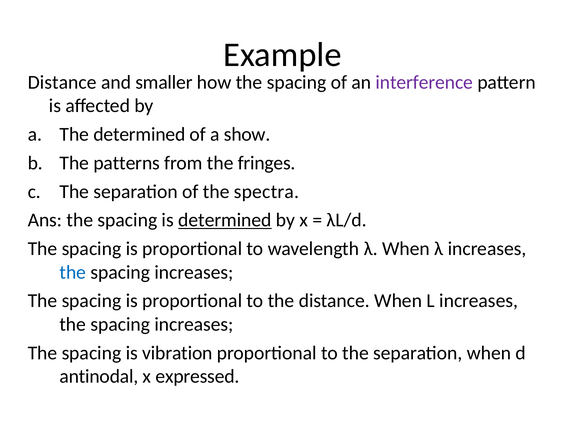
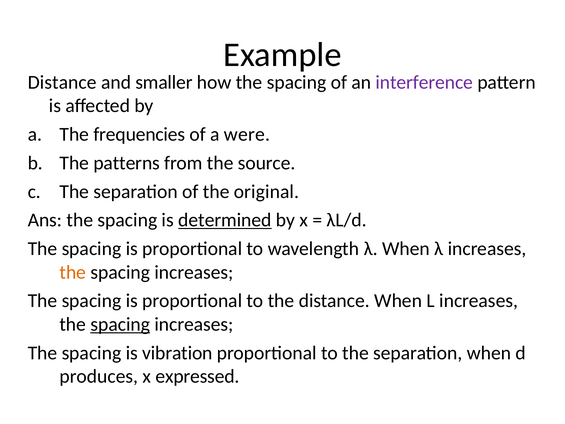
The determined: determined -> frequencies (139, 134)
show: show -> were (247, 134)
fringes: fringes -> source (267, 163)
spectra: spectra -> original (267, 191)
the colour: blue -> orange (73, 272)
spacing underline: none -> present (120, 324)
antinodal: antinodal -> produces (99, 376)
